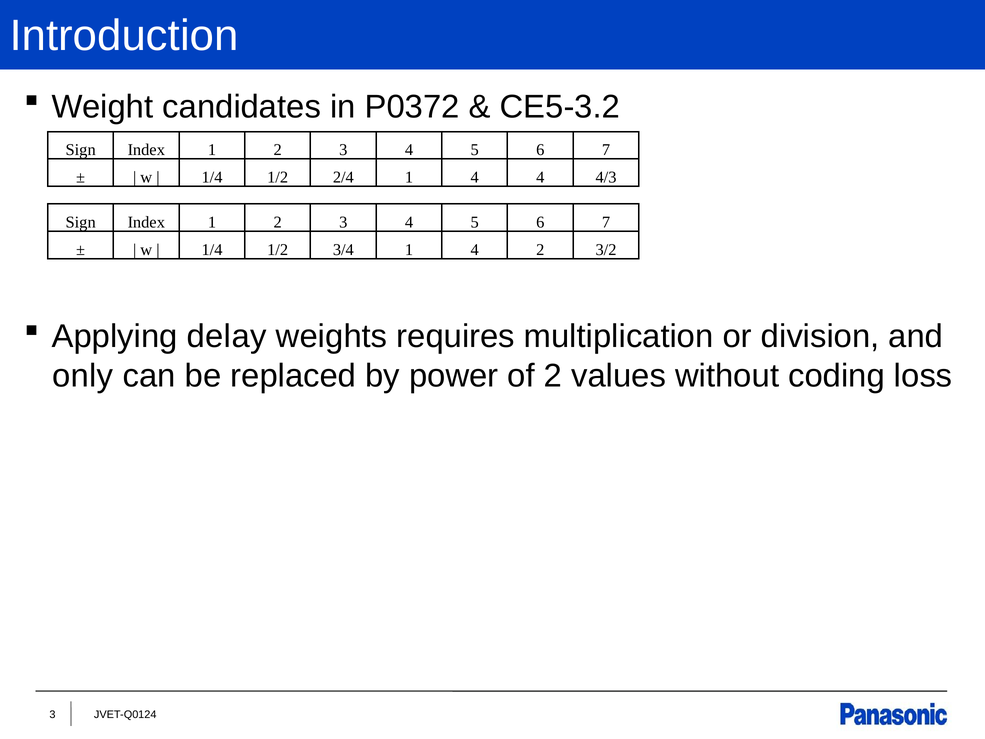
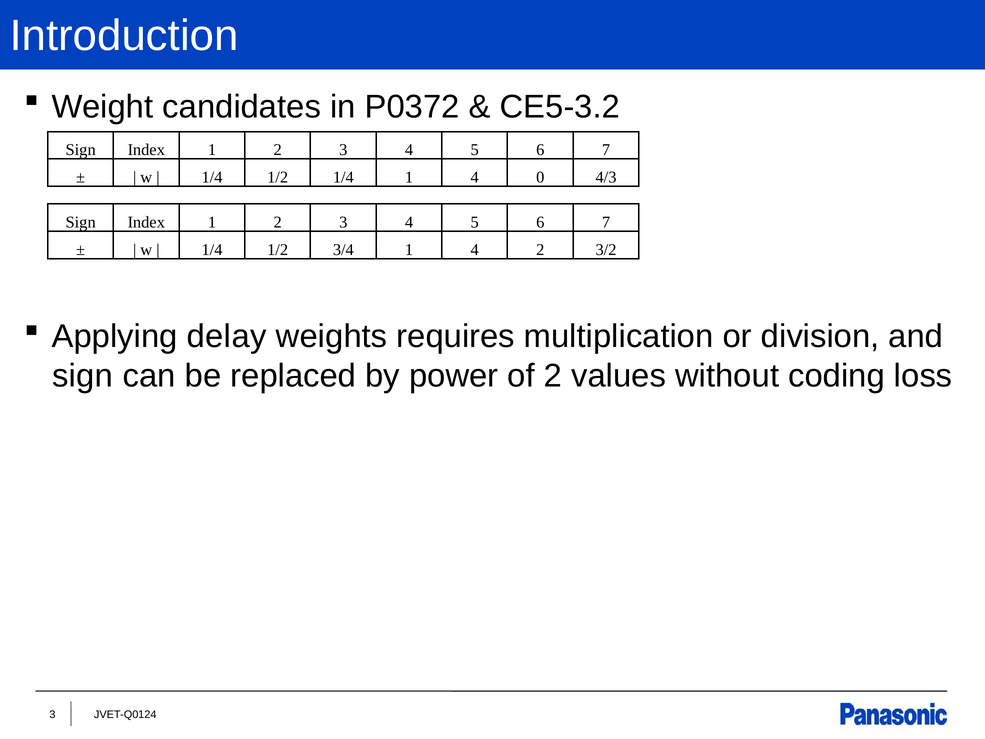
1/2 2/4: 2/4 -> 1/4 (343, 177)
4 4: 4 -> 0 (540, 177)
only: only -> sign (83, 376)
